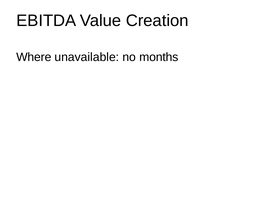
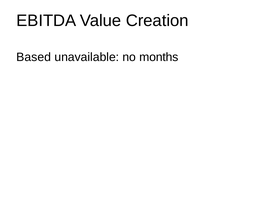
Where: Where -> Based (34, 57)
